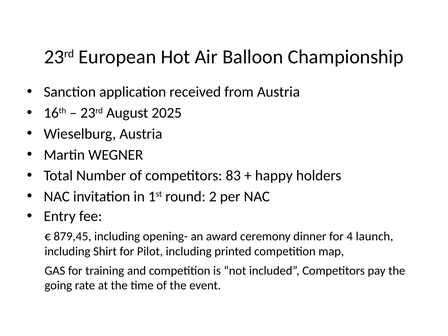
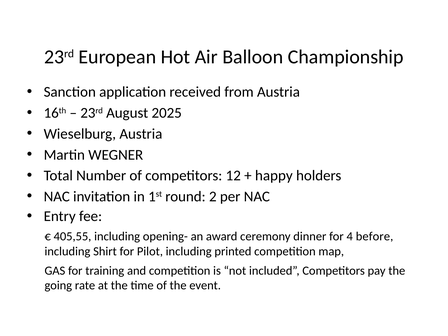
83: 83 -> 12 (233, 176)
879,45: 879,45 -> 405,55 (72, 236)
launch: launch -> before (375, 236)
